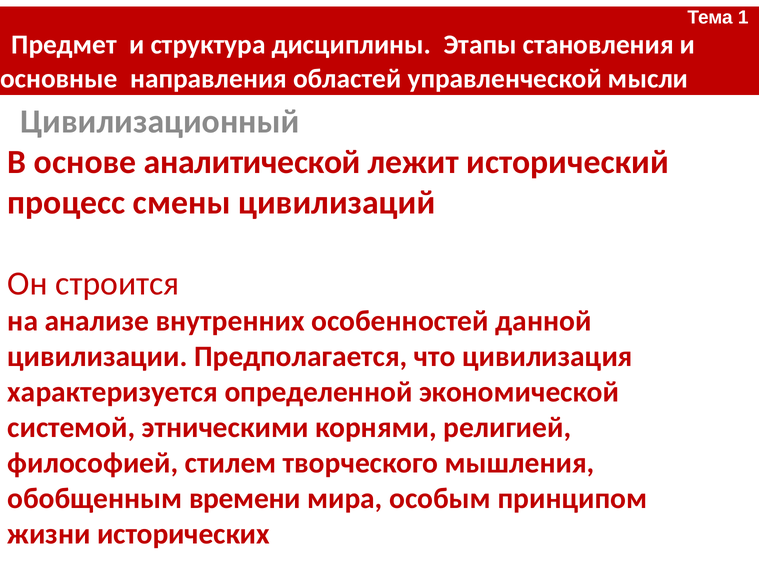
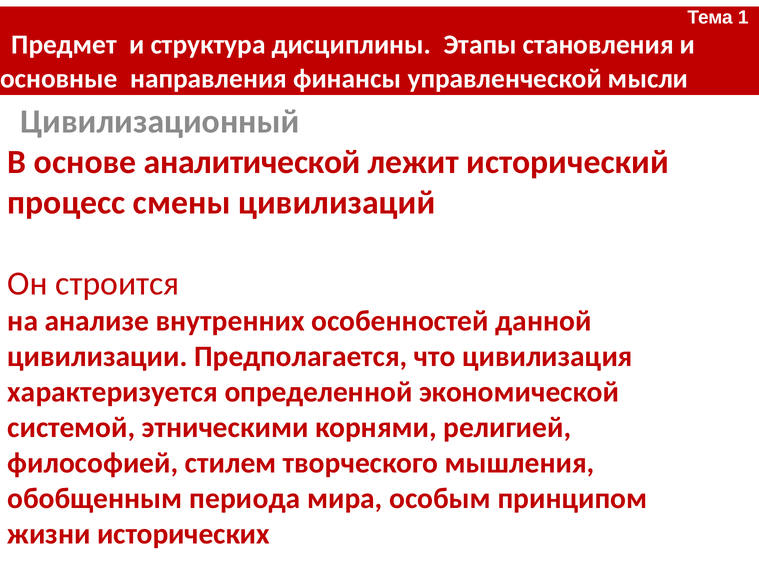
областей: областей -> финансы (347, 78)
времени: времени -> периода (245, 498)
